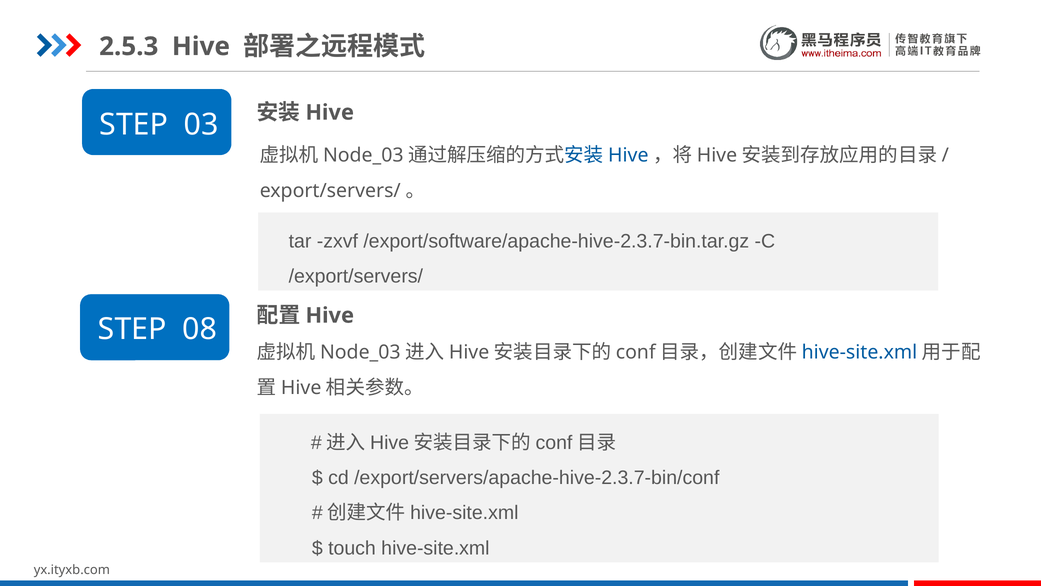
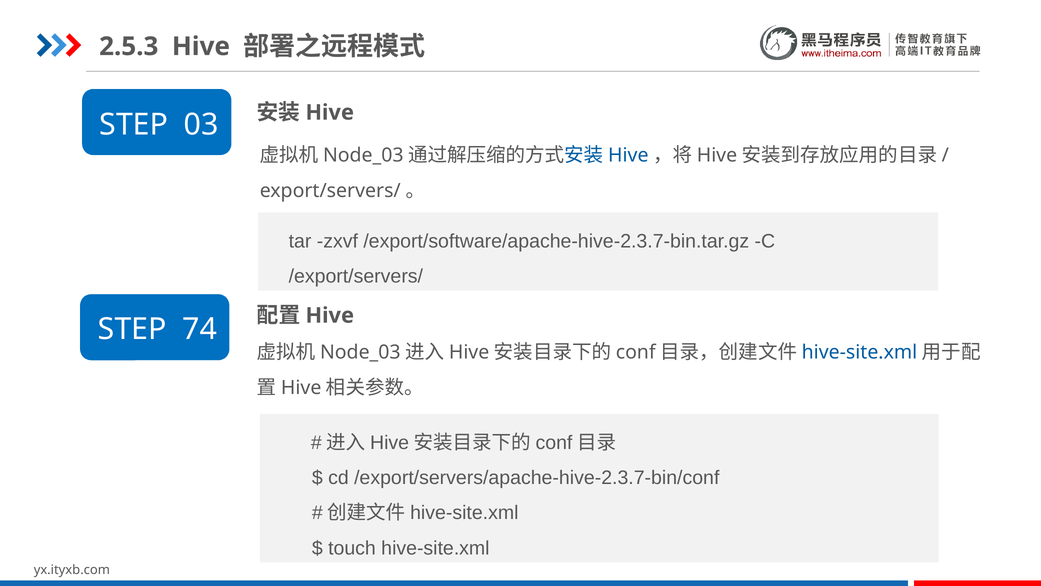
08: 08 -> 74 (200, 329)
